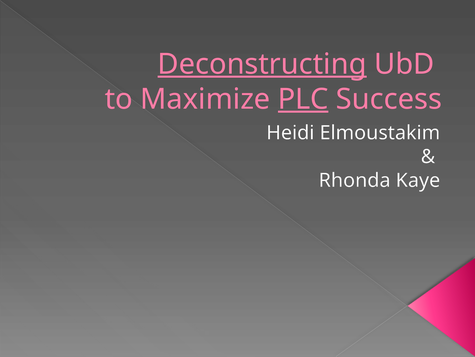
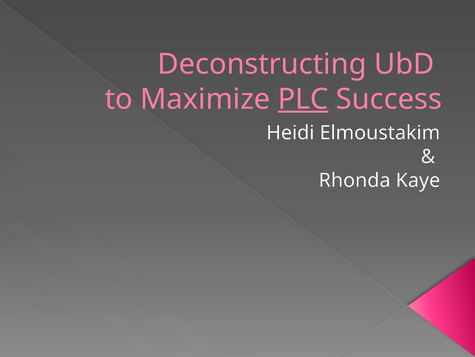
Deconstructing underline: present -> none (262, 64)
